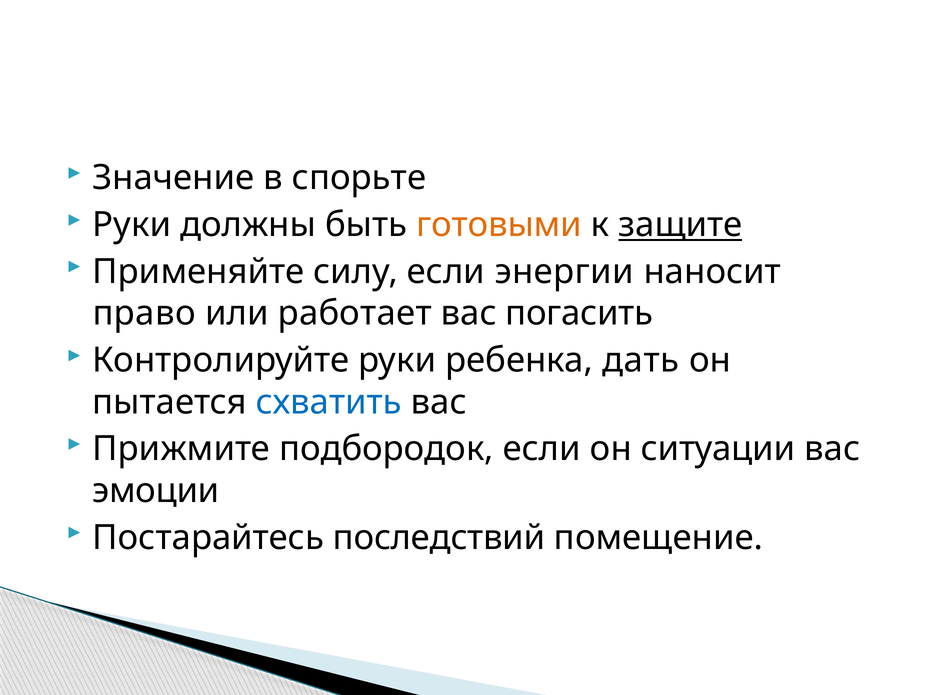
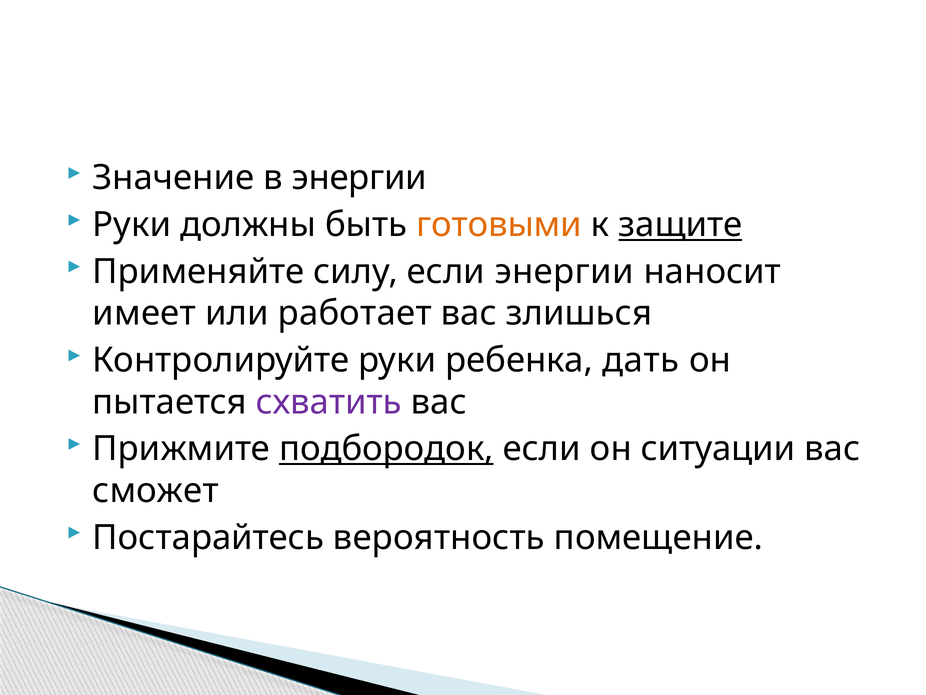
в спорьте: спорьте -> энергии (359, 178)
право: право -> имеет (144, 313)
погасить: погасить -> злишься (579, 313)
схватить colour: blue -> purple (329, 402)
подбородок underline: none -> present (386, 449)
эмоции: эмоции -> сможет (156, 490)
последствий: последствий -> вероятность (439, 537)
